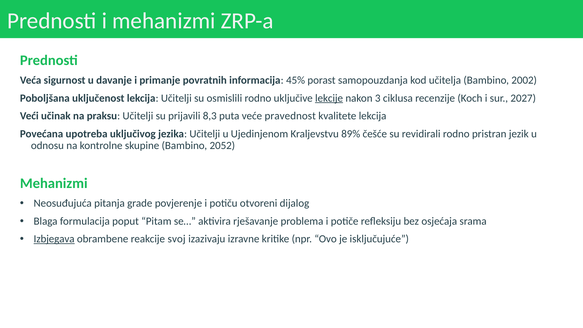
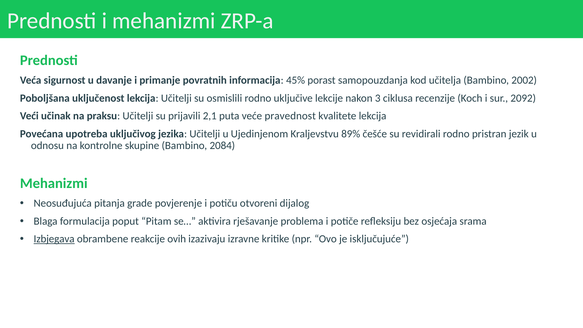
lekcije underline: present -> none (329, 98)
2027: 2027 -> 2092 (523, 98)
8,3: 8,3 -> 2,1 (210, 116)
2052: 2052 -> 2084 (222, 146)
svoj: svoj -> ovih (177, 239)
